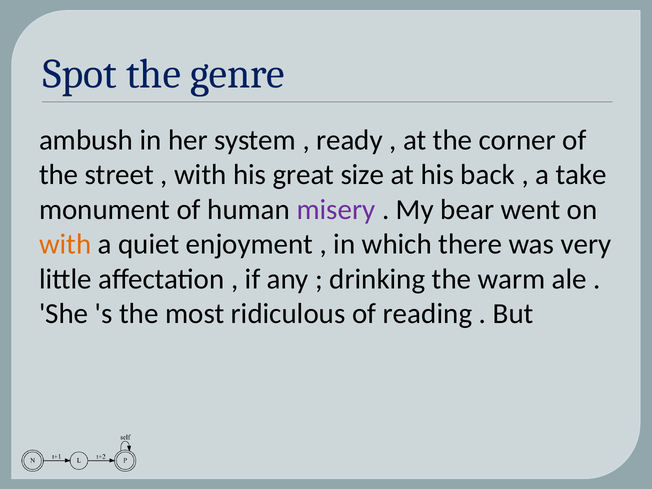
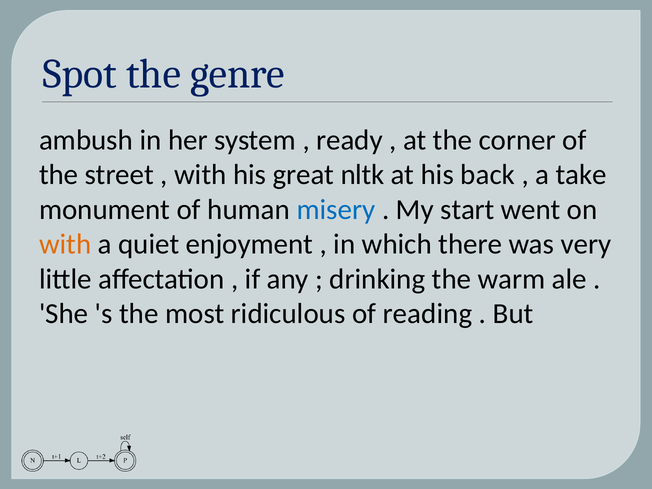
size: size -> nltk (362, 175)
misery colour: purple -> blue (336, 210)
bear: bear -> start (467, 210)
